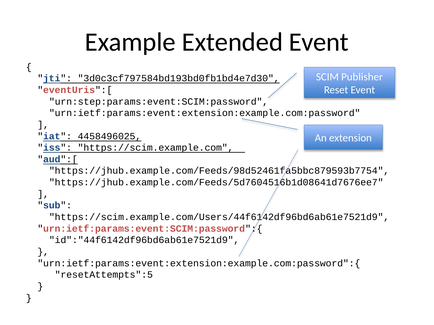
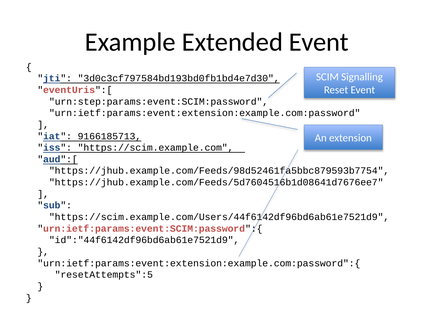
Publisher: Publisher -> Signalling (362, 77)
4458496025: 4458496025 -> 9166185713 (109, 136)
